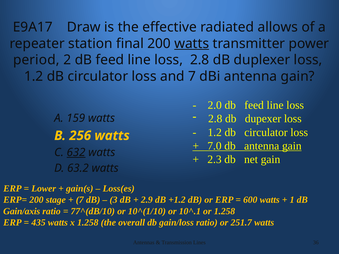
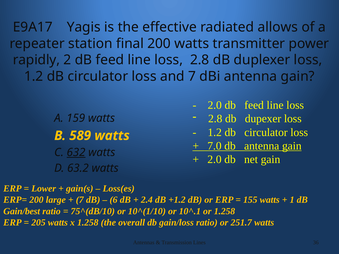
Draw: Draw -> Yagis (84, 27)
watts underline: present -> none (192, 44)
period: period -> rapidly (36, 60)
256: 256 -> 589 (80, 136)
2.3: 2.3 -> 2.0 (214, 160)
stage: stage -> large (56, 200)
3: 3 -> 6 (114, 200)
2.9: 2.9 -> 2.4 (147, 200)
600: 600 -> 155 (250, 200)
Gain/axis: Gain/axis -> Gain/best (22, 211)
77^(dB/10: 77^(dB/10 -> 75^(dB/10 (93, 211)
435: 435 -> 205 (38, 223)
